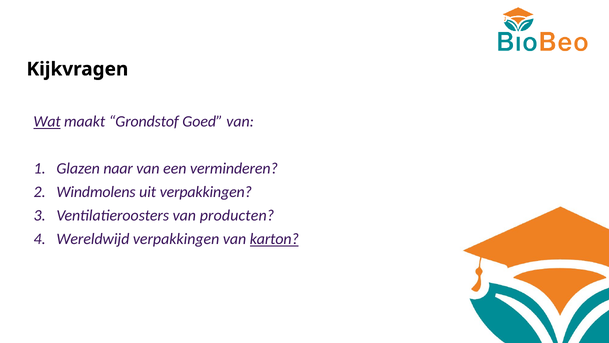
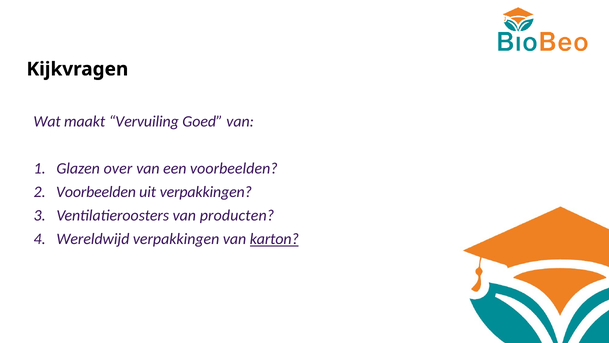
Wat underline: present -> none (47, 121)
Grondstof: Grondstof -> Vervuiling (144, 121)
naar: naar -> over (118, 168)
een verminderen: verminderen -> voorbeelden (234, 168)
Windmolens: Windmolens -> Voorbeelden (96, 192)
